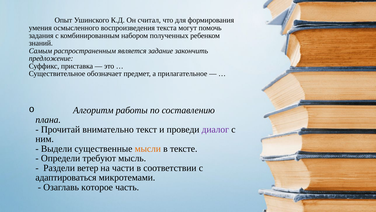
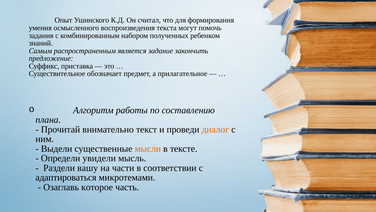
диалог colour: purple -> orange (215, 129)
требуют: требуют -> увидели (99, 158)
ветер: ветер -> вашу (88, 168)
